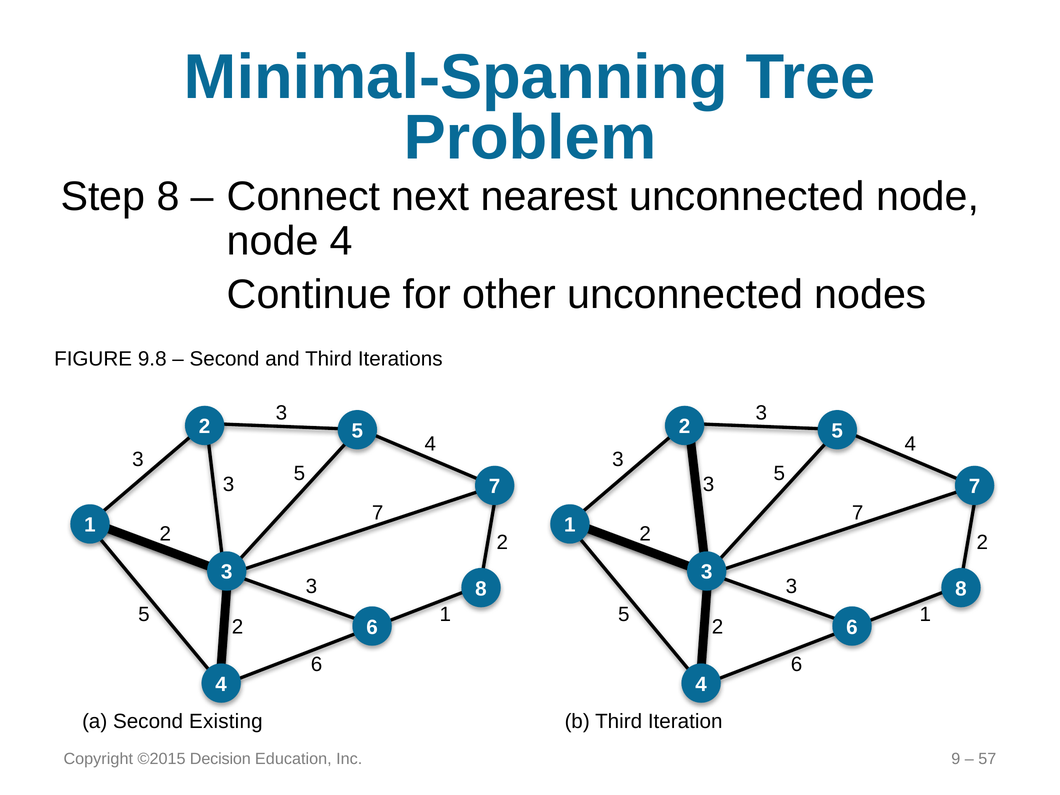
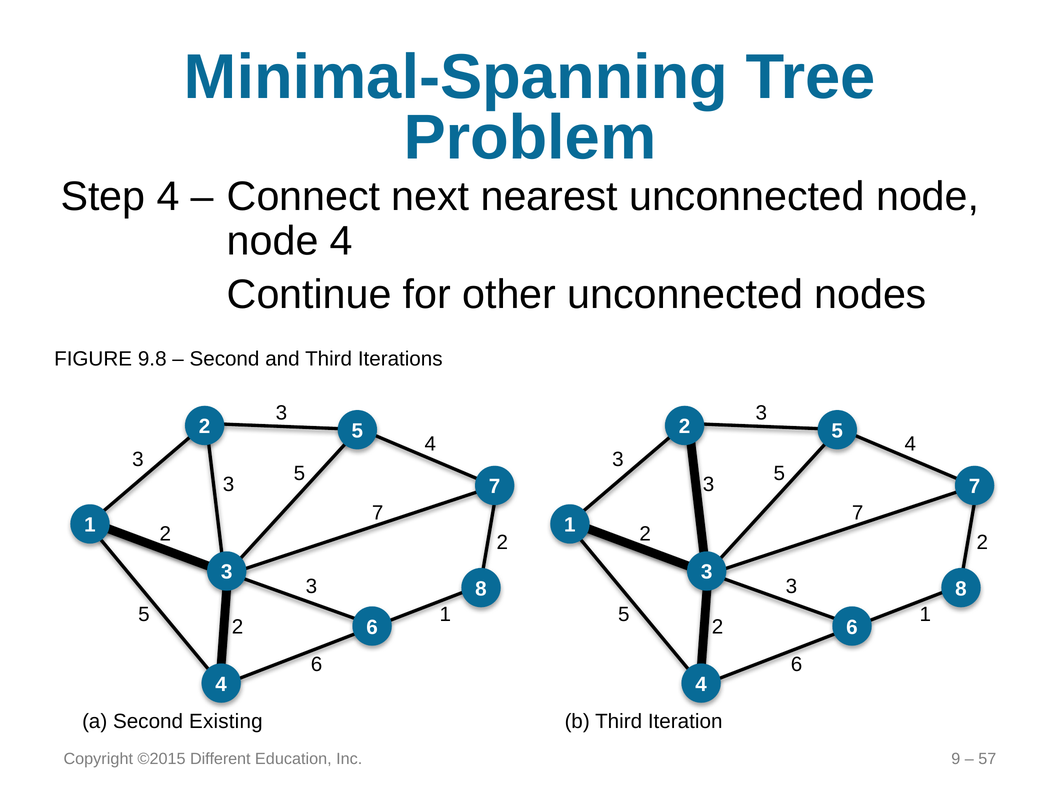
Step 8: 8 -> 4 (168, 197)
Decision: Decision -> Different (220, 759)
